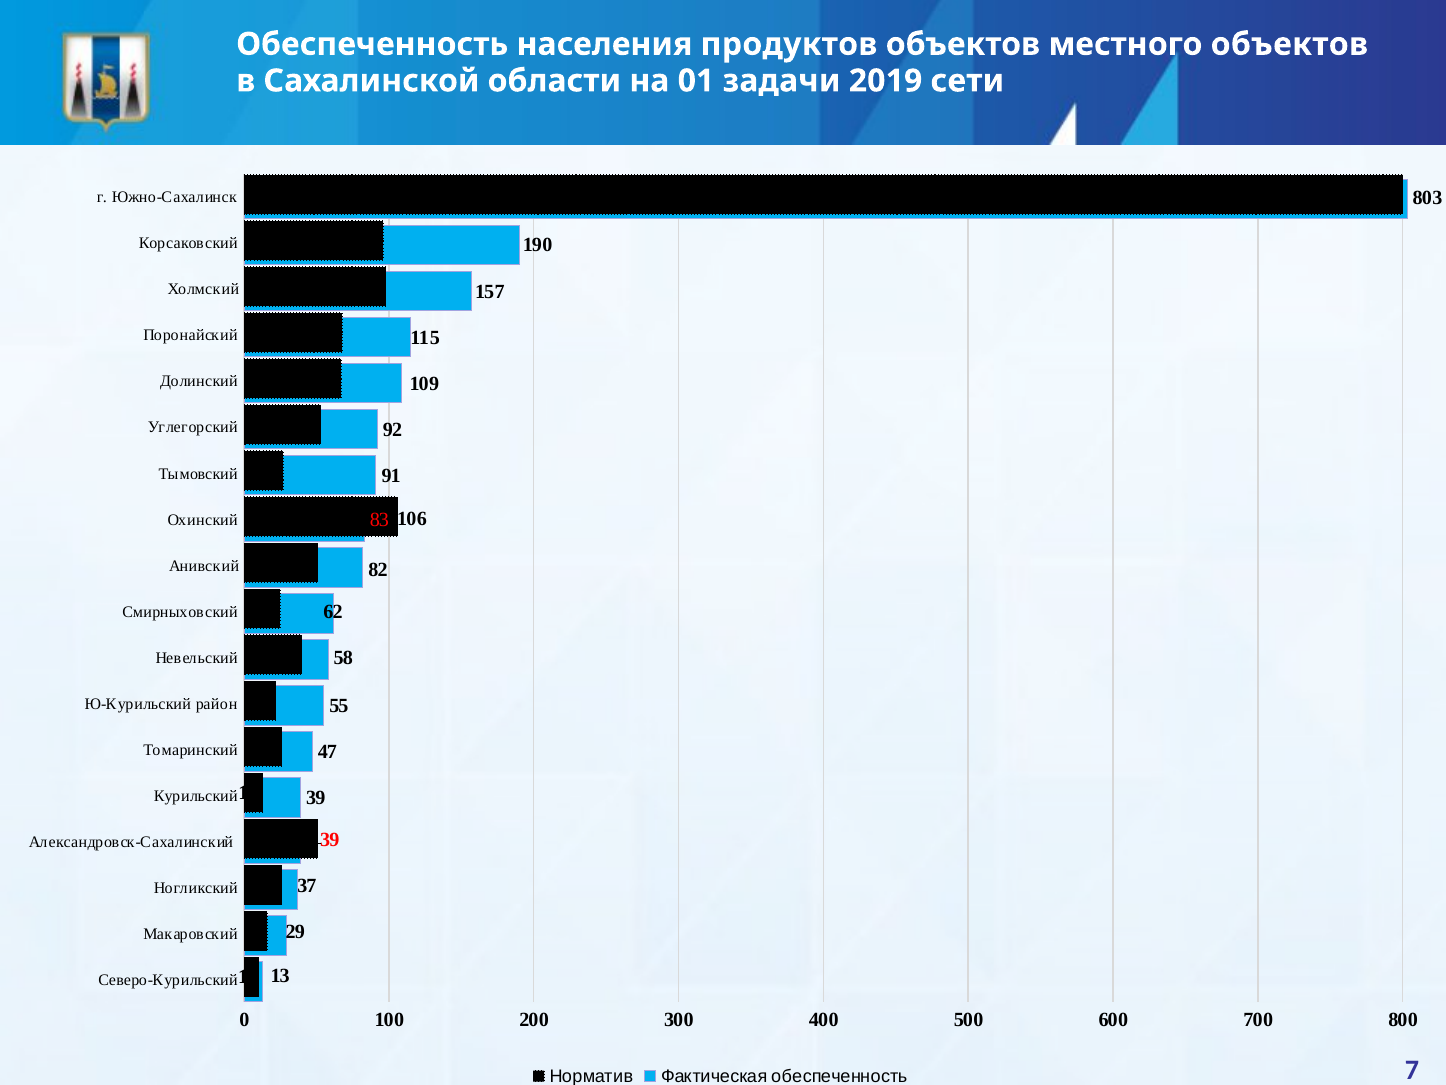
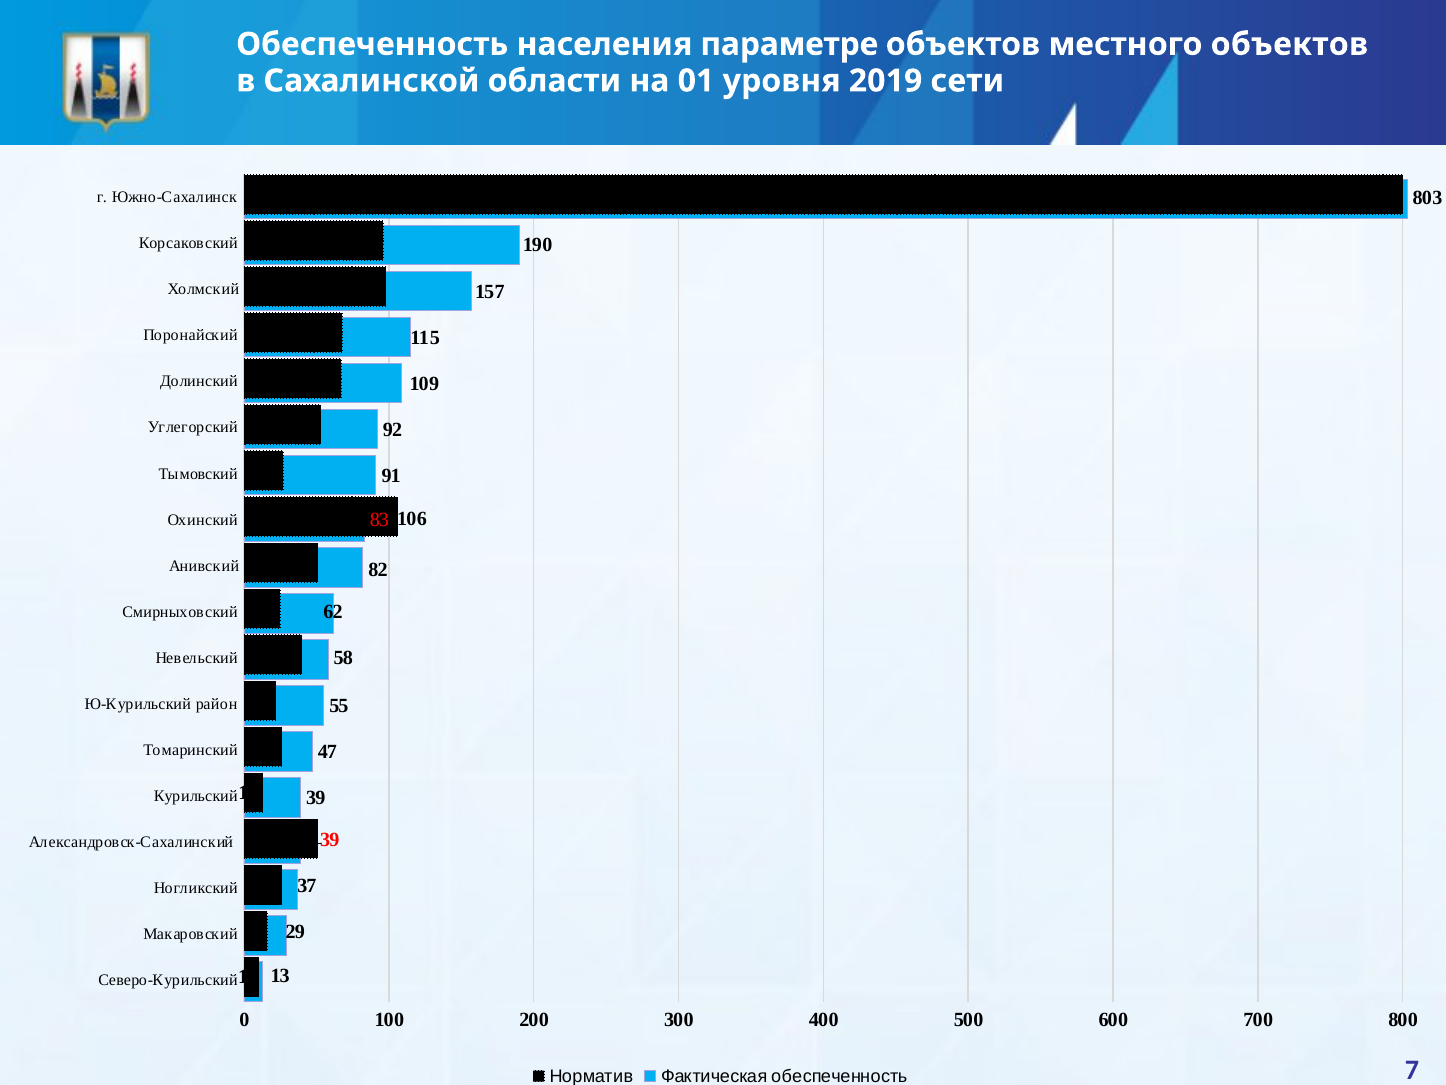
продуктов: продуктов -> параметре (789, 44)
задачи: задачи -> уровня (782, 81)
